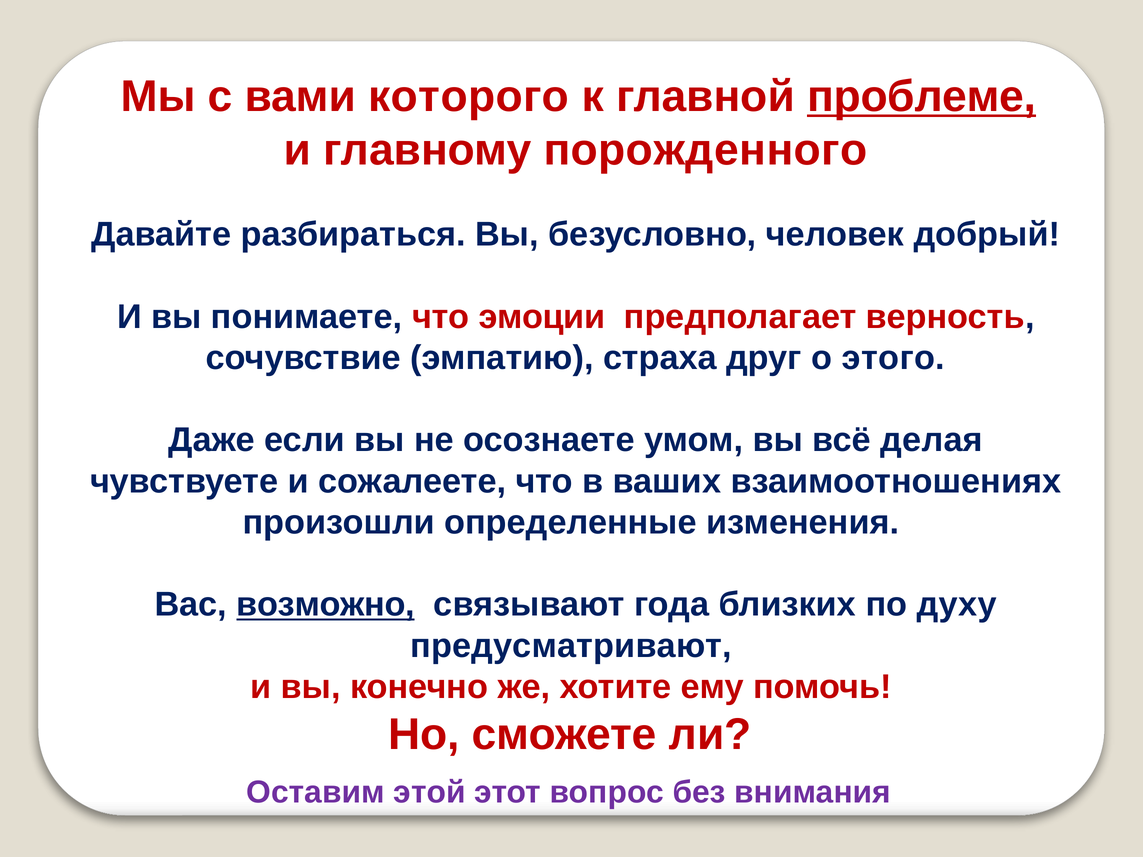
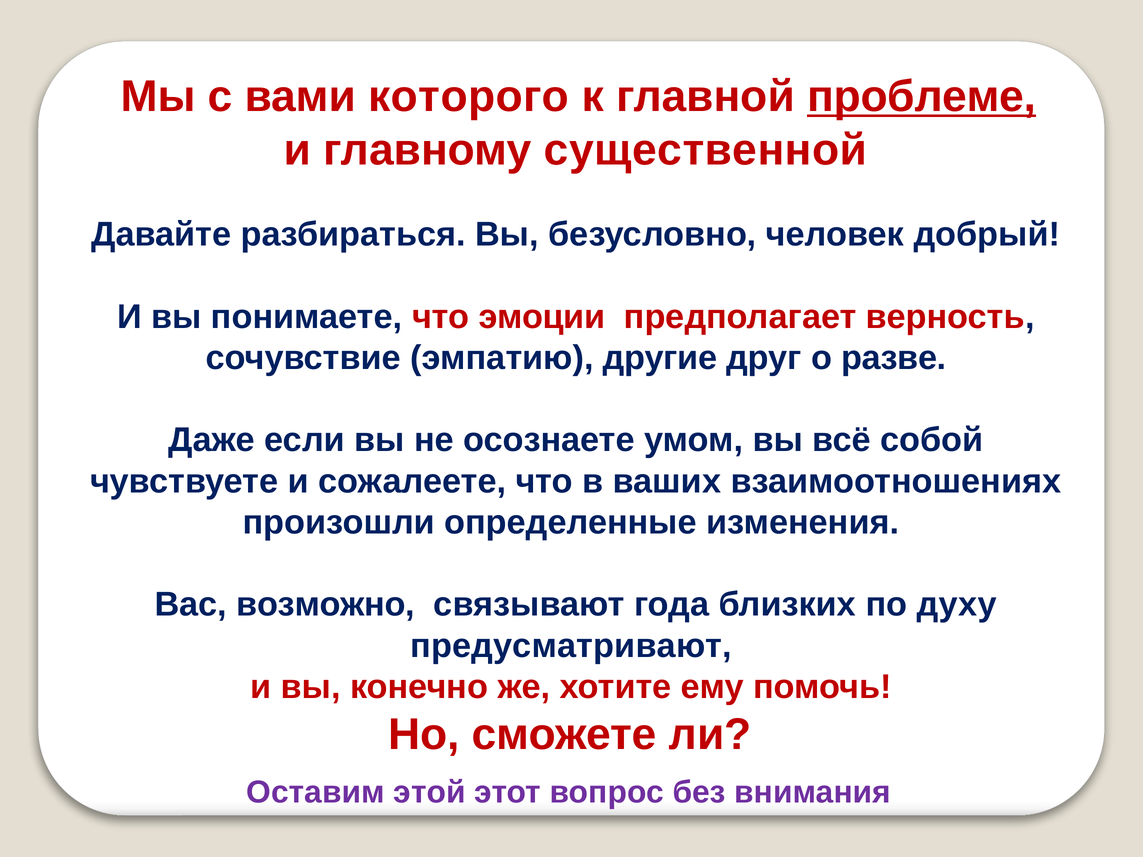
порожденного: порожденного -> существенной (705, 150)
страха: страха -> другие (660, 358)
этого: этого -> разве (894, 358)
делая: делая -> собой (932, 440)
возможно underline: present -> none (326, 605)
